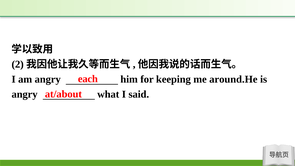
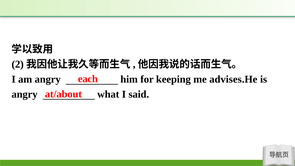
around.He: around.He -> advises.He (233, 79)
